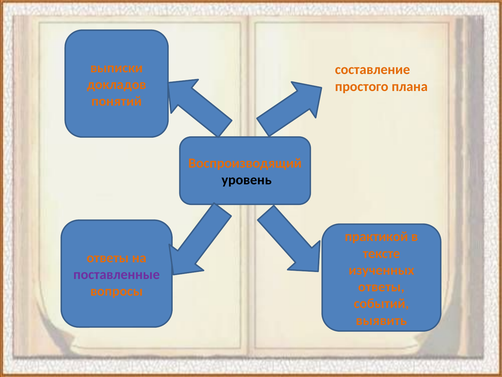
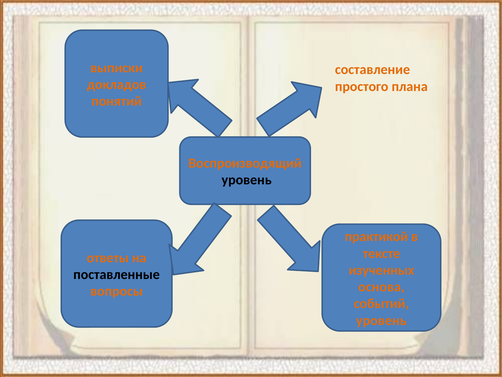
поставленные colour: purple -> black (117, 274)
ответы: ответы -> основа (381, 287)
выявить: выявить -> уровень (381, 320)
